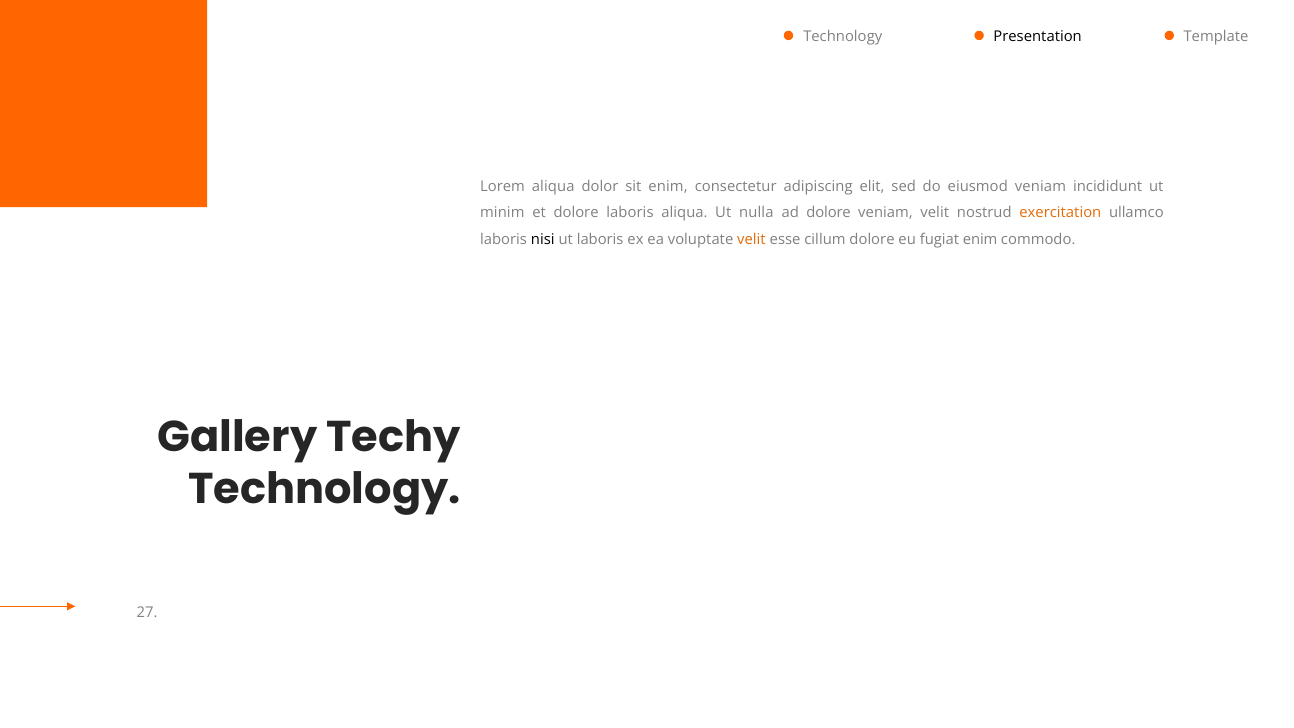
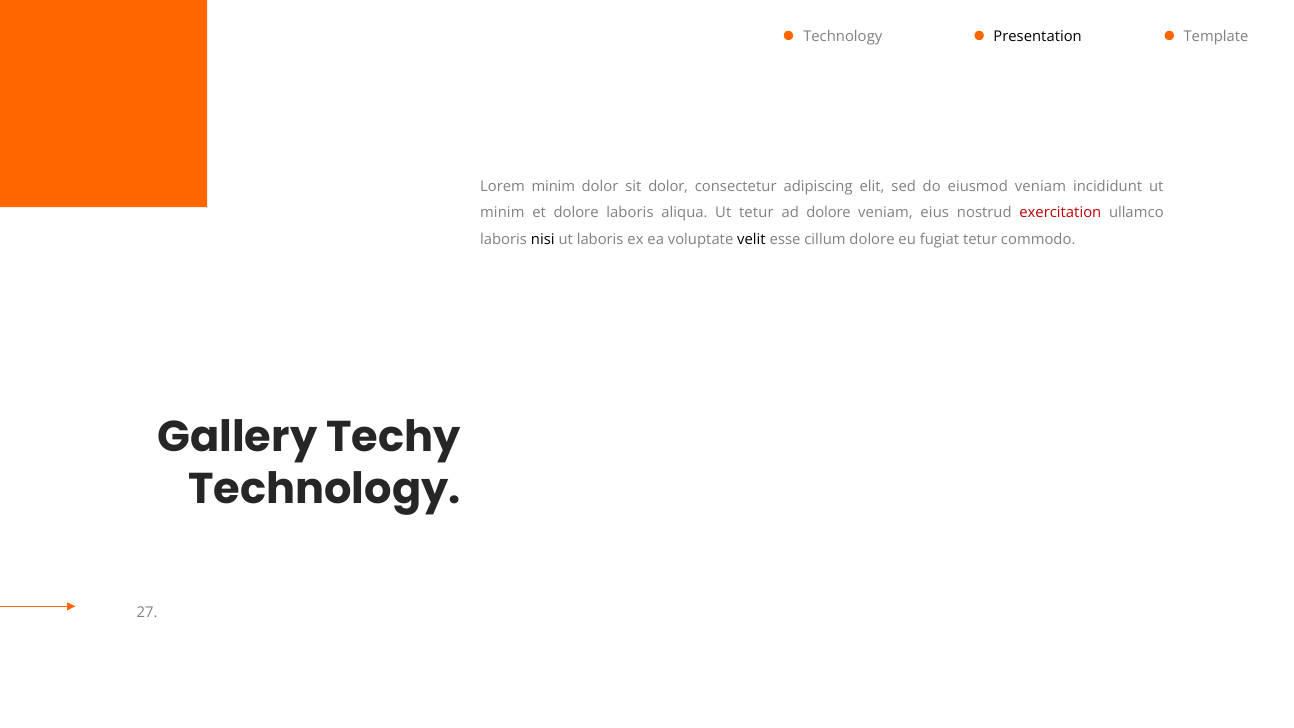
Lorem aliqua: aliqua -> minim (553, 186)
sit enim: enim -> dolor (668, 186)
Ut nulla: nulla -> tetur (756, 213)
veniam velit: velit -> eius (935, 213)
exercitation colour: orange -> red (1060, 213)
velit colour: orange -> black (751, 240)
fugiat enim: enim -> tetur (980, 240)
